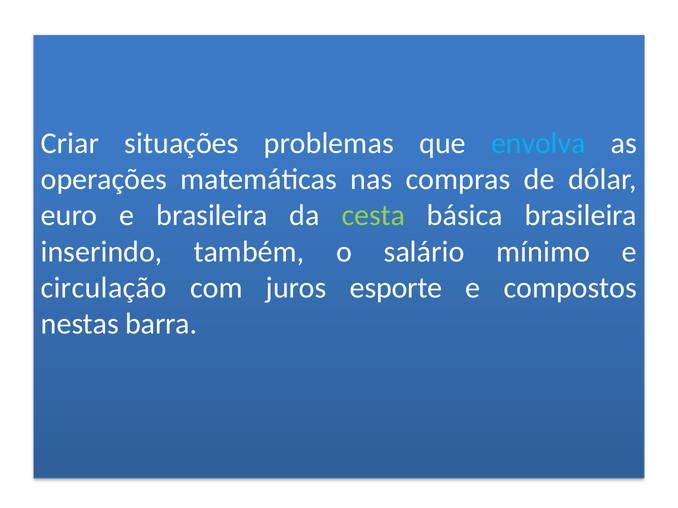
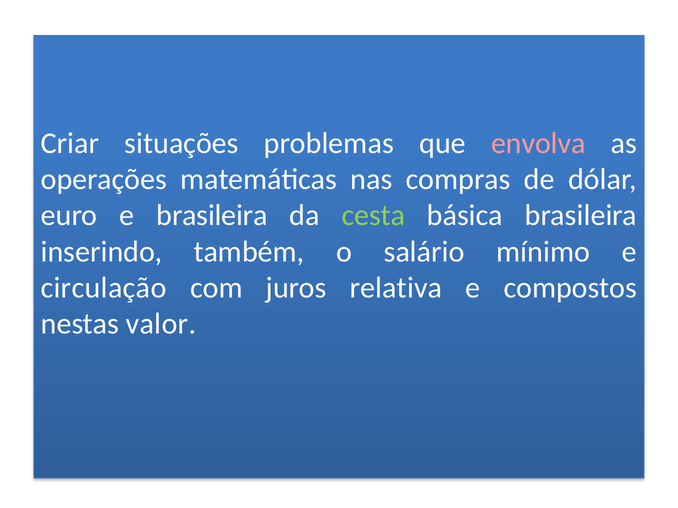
envolva colour: light blue -> pink (538, 143)
esporte: esporte -> relativa (396, 288)
barra: barra -> valor (161, 324)
